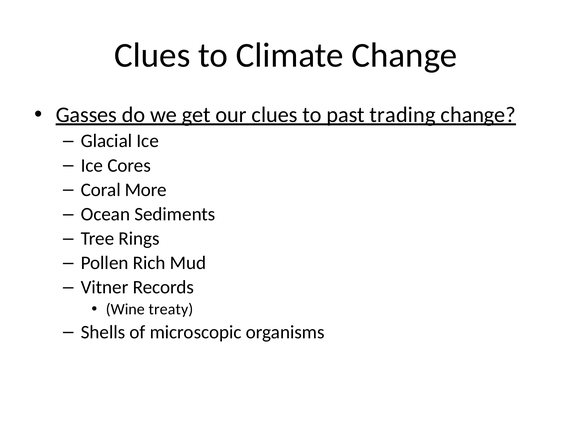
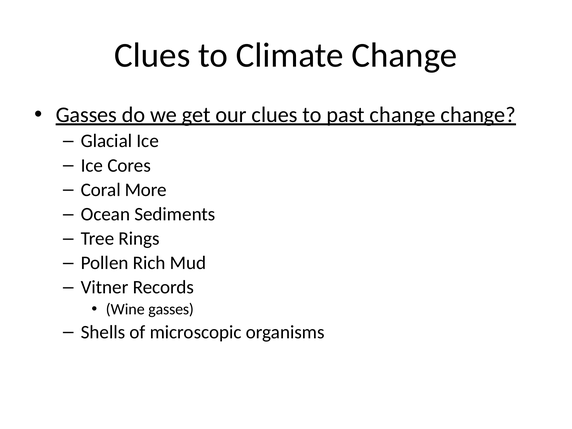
past trading: trading -> change (403, 115)
Wine treaty: treaty -> gasses (171, 309)
